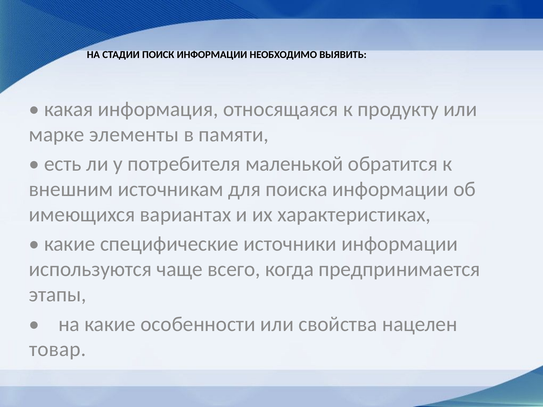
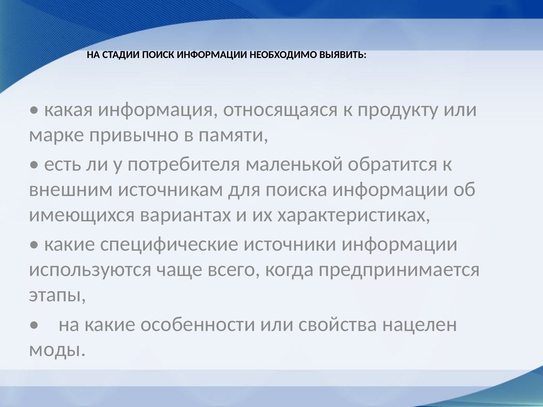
элементы: элементы -> привычно (134, 135)
товар: товар -> моды (58, 350)
